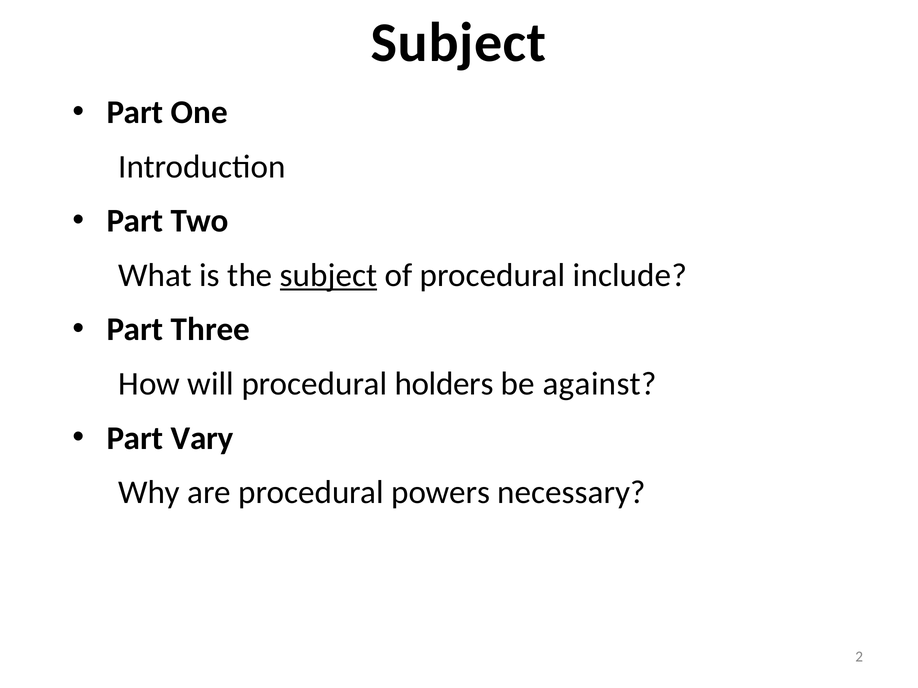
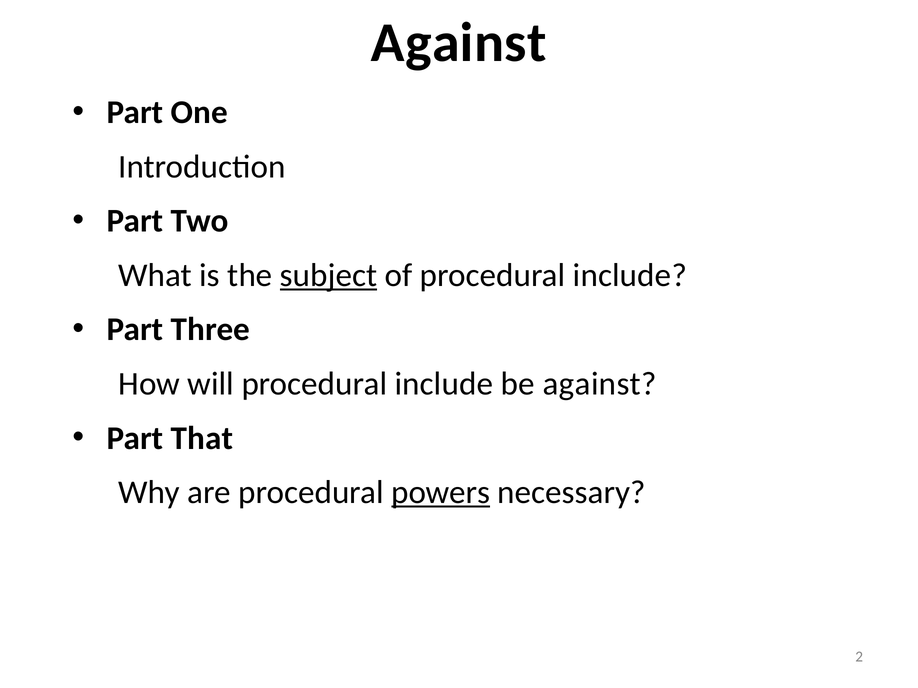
Subject: Subject -> Against (459, 43)
will procedural holders: holders -> include (444, 384)
Vary: Vary -> That (202, 438)
powers underline: none -> present (441, 493)
